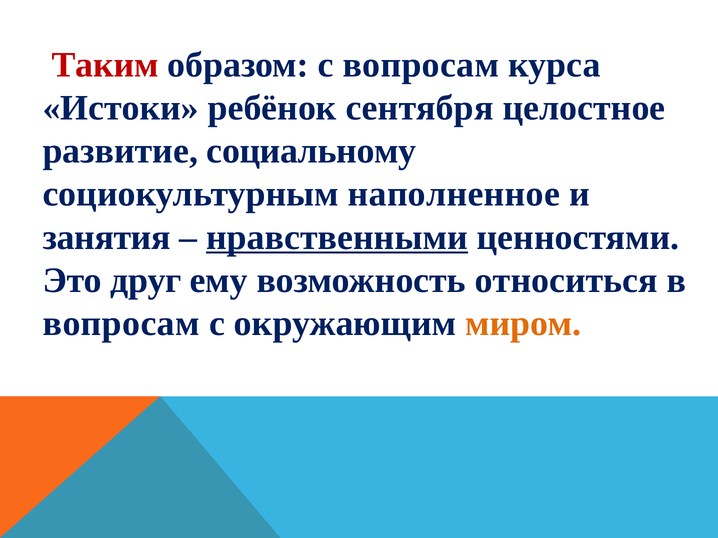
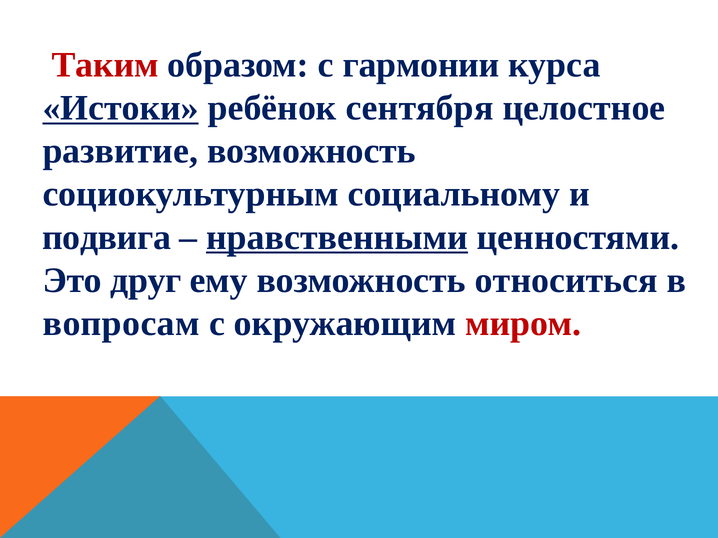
с вопросам: вопросам -> гармонии (421, 65)
Истоки underline: none -> present (121, 108)
развитие социальному: социальному -> возможность (311, 151)
наполненное: наполненное -> социальному (454, 194)
занятия: занятия -> подвига (107, 237)
миром colour: orange -> red (523, 324)
